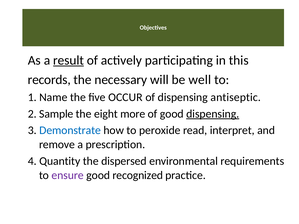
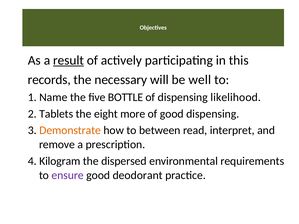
OCCUR: OCCUR -> BOTTLE (126, 97)
antiseptic: antiseptic -> likelihood (236, 97)
Sample: Sample -> Tablets (56, 114)
dispensing underline: present -> none (213, 114)
Demonstrate colour: blue -> orange (70, 130)
peroxide: peroxide -> between (160, 130)
Quantity: Quantity -> Kilogram (60, 161)
recognized: recognized -> deodorant (138, 175)
